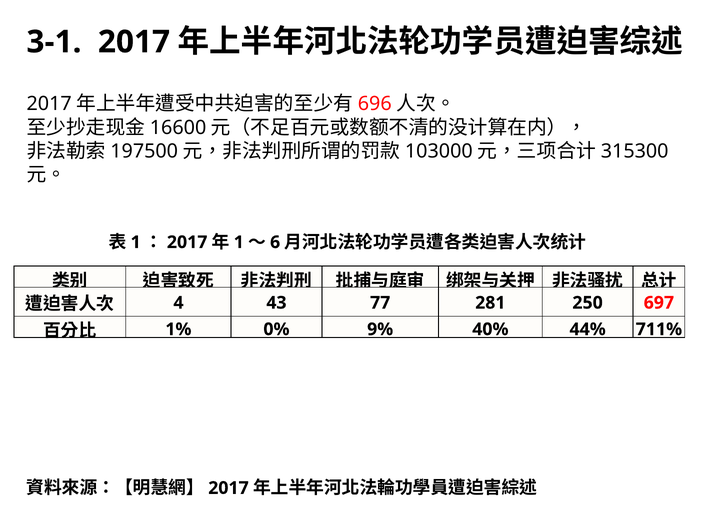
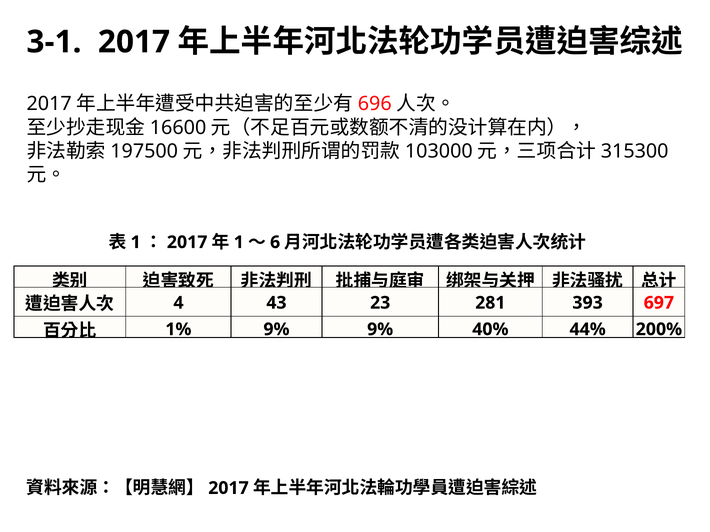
77: 77 -> 23 (380, 303)
250: 250 -> 393 (588, 303)
1% 0%: 0% -> 9% (276, 330)
711%: 711% -> 200% (659, 330)
